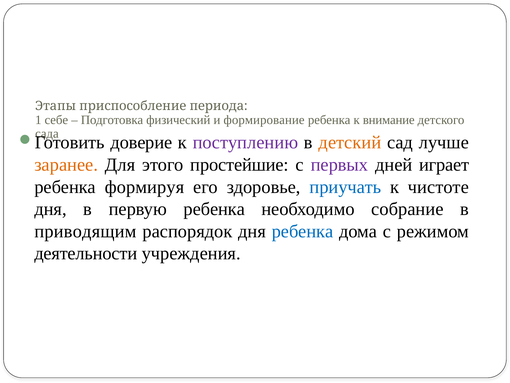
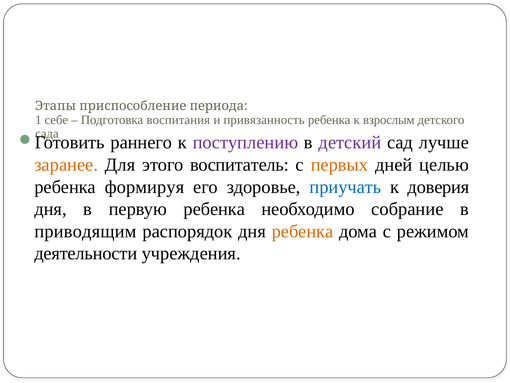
физический: физический -> воспитания (178, 120)
формирование: формирование -> привязанность (264, 120)
внимание: внимание -> взрослым (389, 120)
доверие: доверие -> раннего (141, 142)
детский colour: orange -> purple (350, 142)
простейшие: простейшие -> воспитатель (240, 165)
первых colour: purple -> orange (339, 165)
играет: играет -> целью (444, 165)
чистоте: чистоте -> доверия (439, 187)
ребенка colour: blue -> orange (303, 231)
